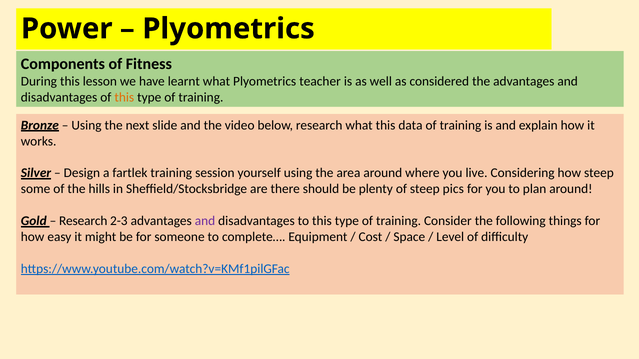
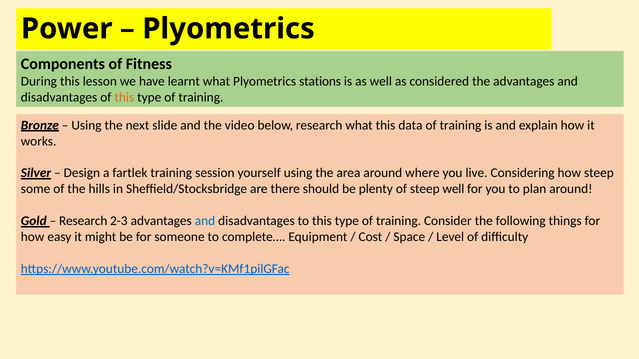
teacher: teacher -> stations (320, 82)
steep pics: pics -> well (453, 189)
and colour: purple -> blue (205, 221)
